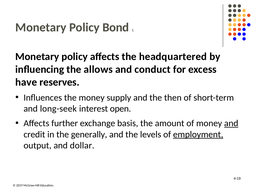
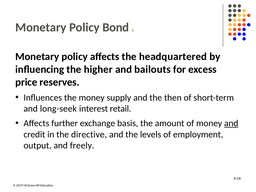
allows: allows -> higher (98, 69)
conduct: conduct -> bailouts (153, 69)
have: have -> price (26, 82)
open: open -> retail (121, 109)
generally: generally -> directive (89, 134)
employment underline: present -> none (198, 134)
dollar: dollar -> freely (82, 145)
